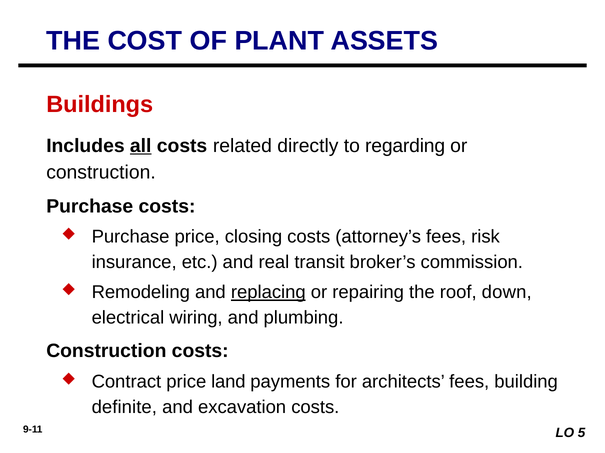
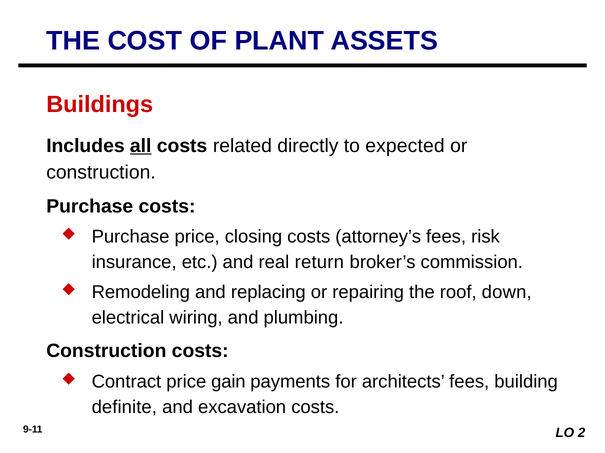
regarding: regarding -> expected (405, 146)
transit: transit -> return (319, 263)
replacing underline: present -> none (268, 293)
land: land -> gain (228, 382)
5: 5 -> 2 (582, 433)
